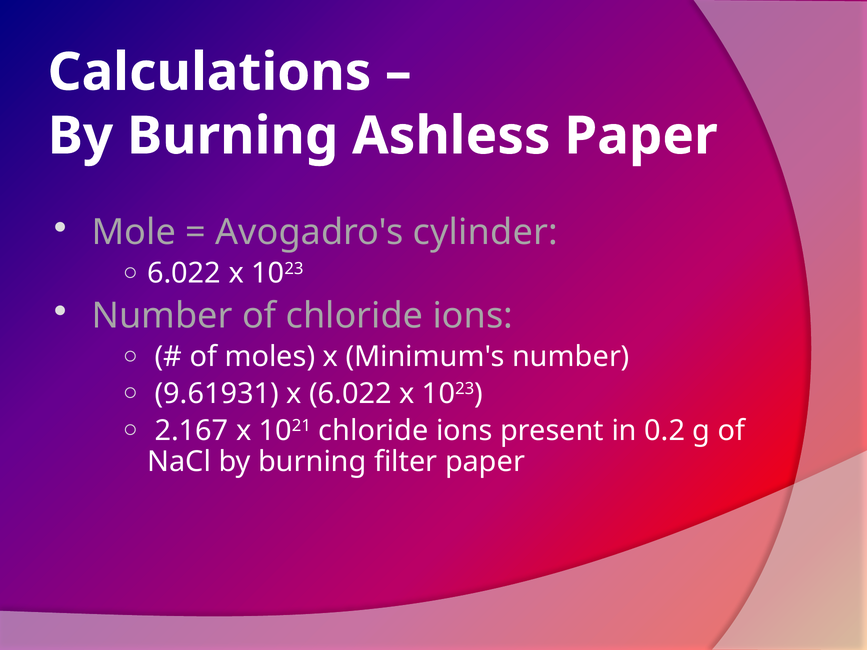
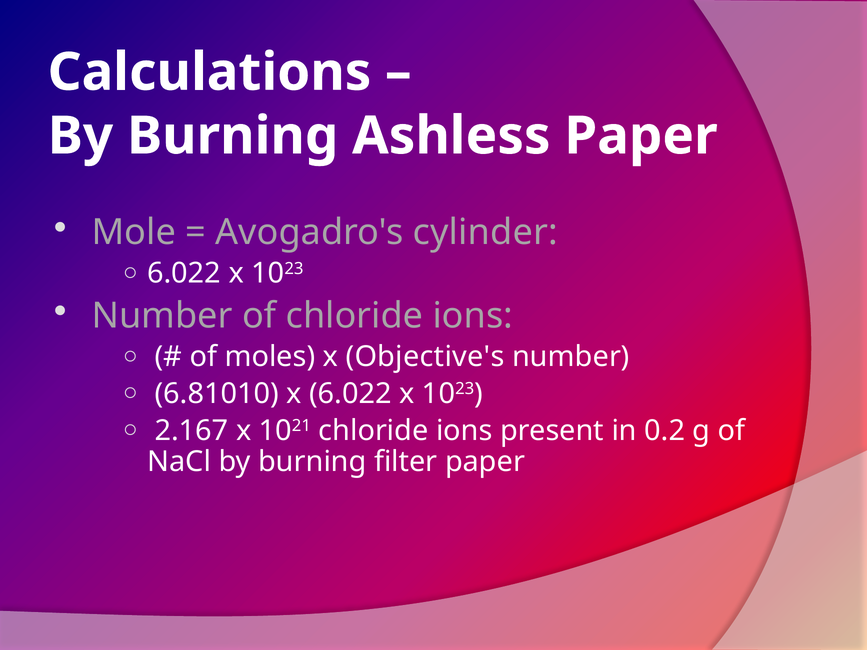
Minimum's: Minimum's -> Objective's (425, 357)
9.61931: 9.61931 -> 6.81010 (217, 394)
